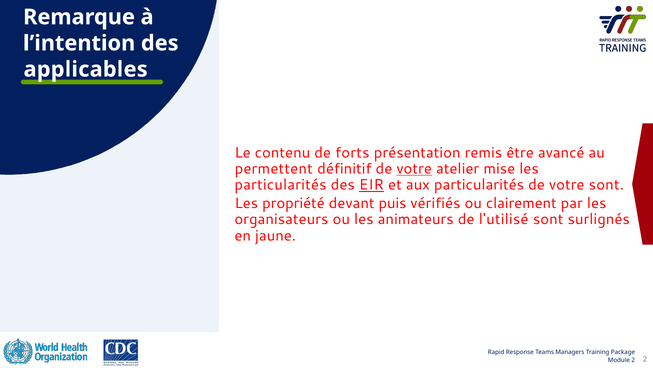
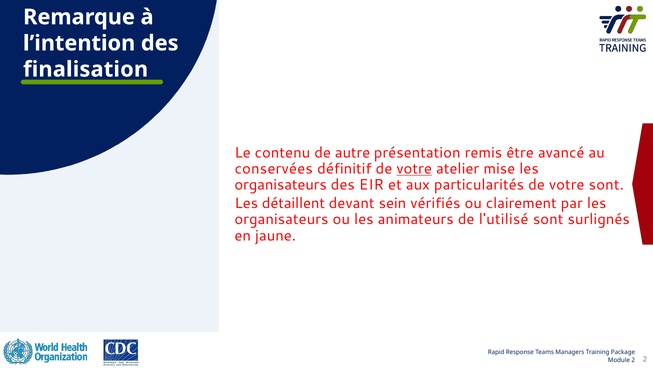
applicables: applicables -> finalisation (86, 69)
forts: forts -> autre (353, 152)
permettent: permettent -> conservées (274, 168)
particularités: particularités -> organisateurs (281, 185)
EIR underline: present -> none (371, 185)
propriété: propriété -> détaillent (293, 203)
puis: puis -> sein (392, 203)
